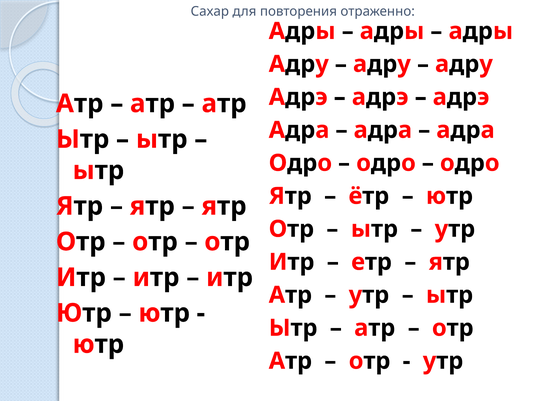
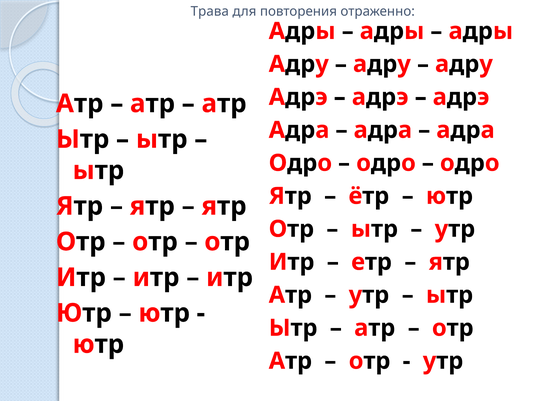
Сахар: Сахар -> Трава (210, 12)
